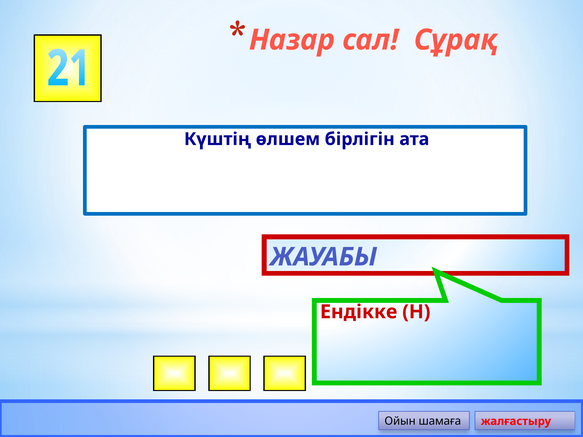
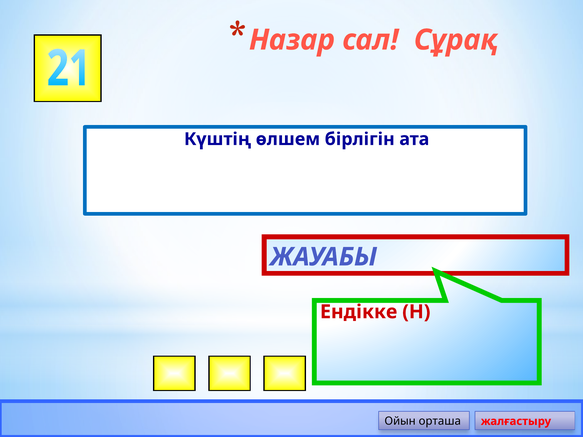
шамаға: шамаға -> орташа (440, 421)
